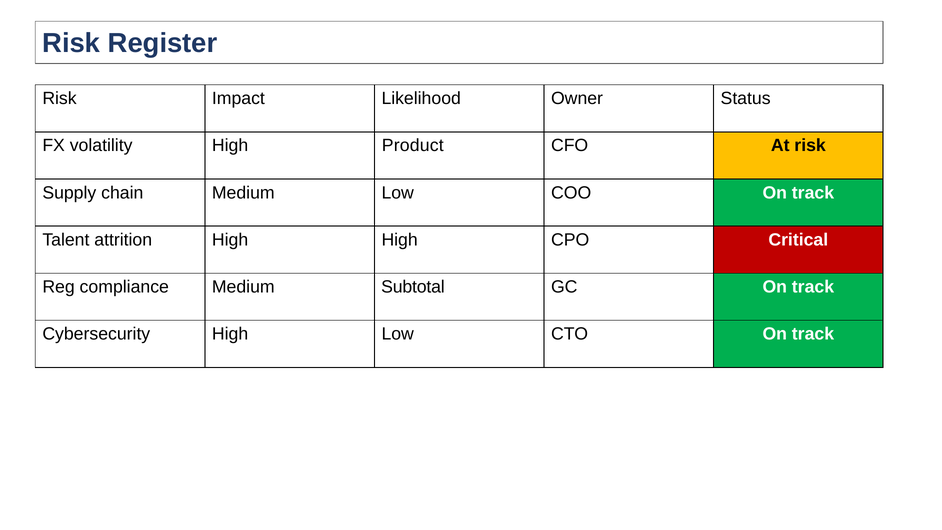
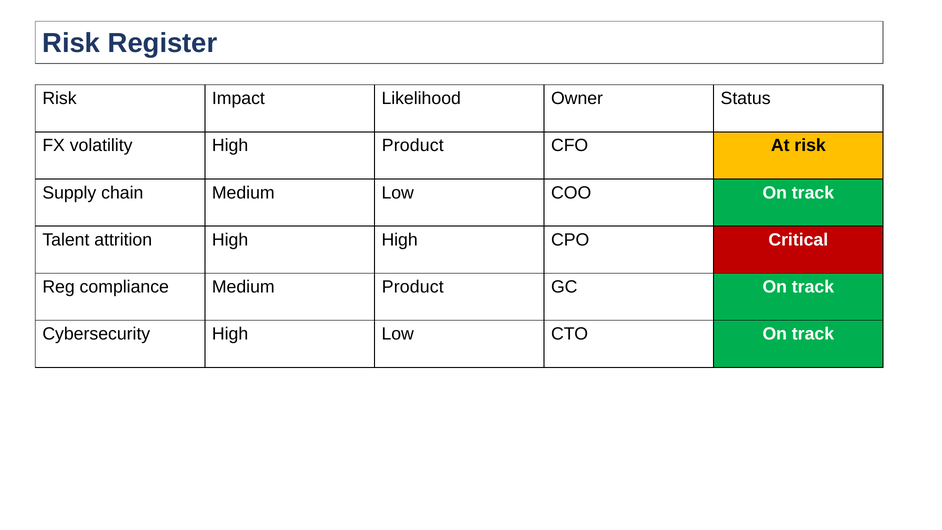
Medium Subtotal: Subtotal -> Product (413, 287)
